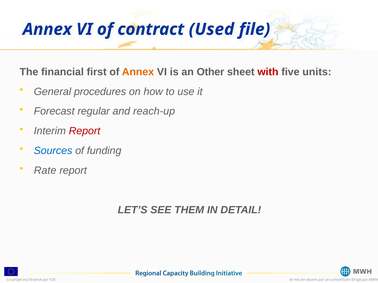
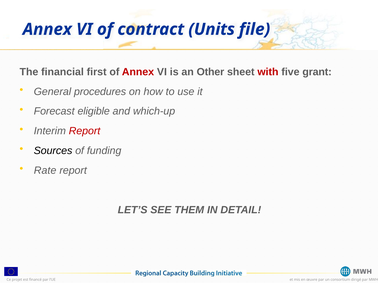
Used: Used -> Units (212, 29)
Annex colour: orange -> red (138, 72)
units: units -> grant (317, 72)
regular: regular -> eligible (94, 111)
reach-up: reach-up -> which-up (154, 111)
Sources colour: blue -> black (53, 151)
